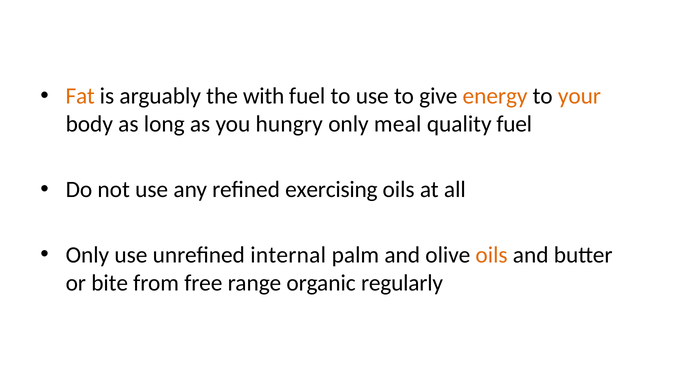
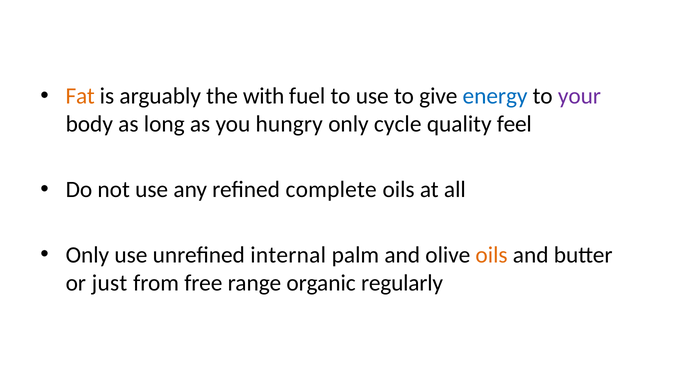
energy colour: orange -> blue (495, 96)
your colour: orange -> purple (579, 96)
meal: meal -> cycle (398, 124)
quality fuel: fuel -> feel (514, 124)
exercising: exercising -> complete (331, 189)
bite: bite -> just (109, 283)
